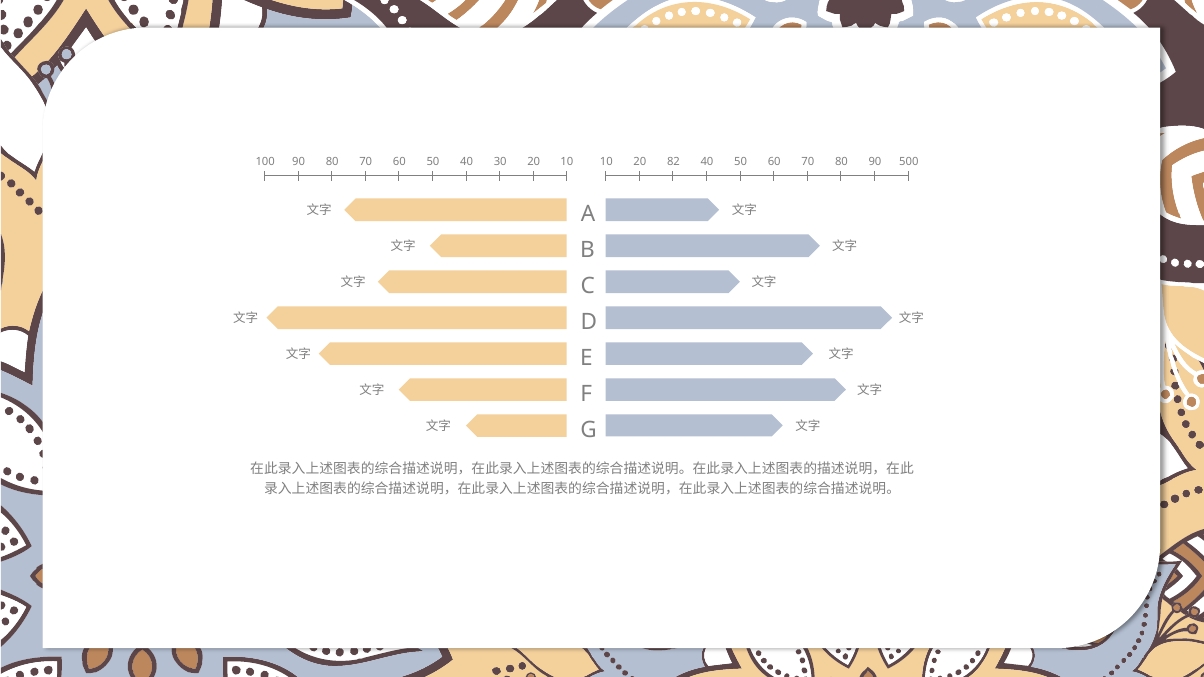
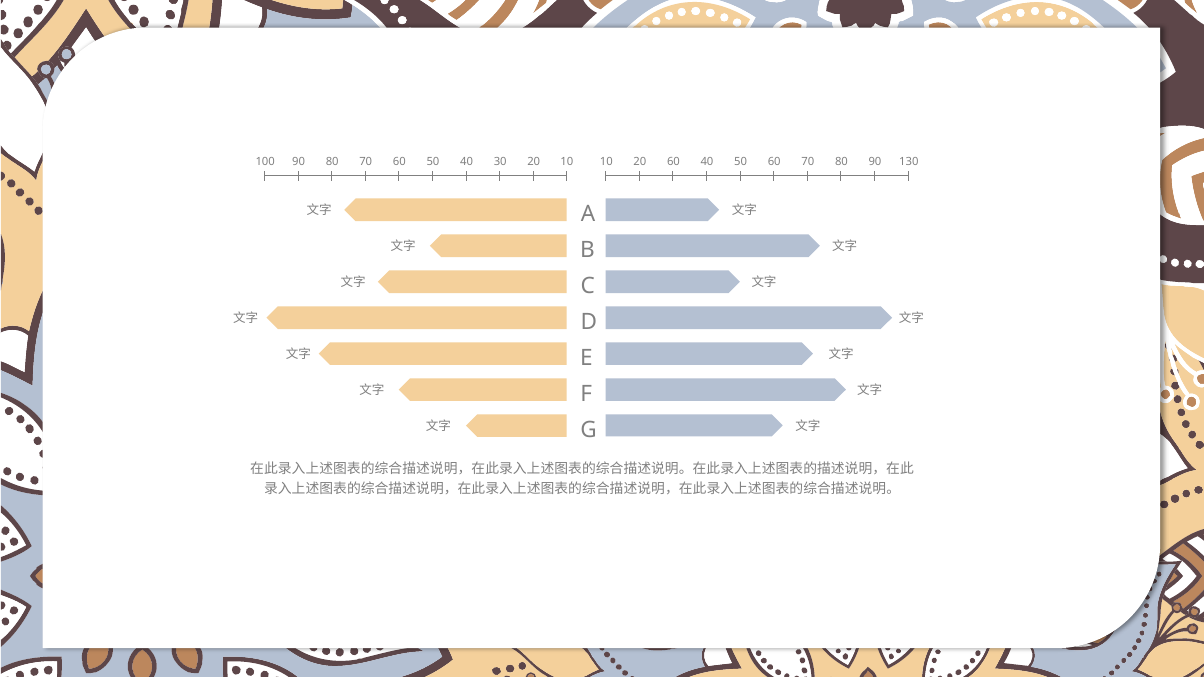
20 82: 82 -> 60 (673, 162)
500: 500 -> 130 (909, 162)
